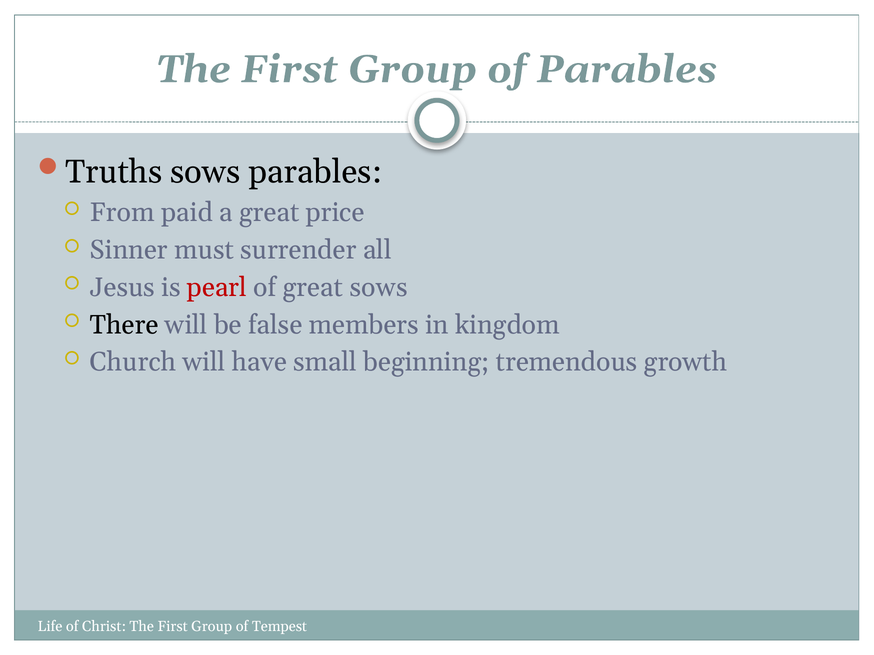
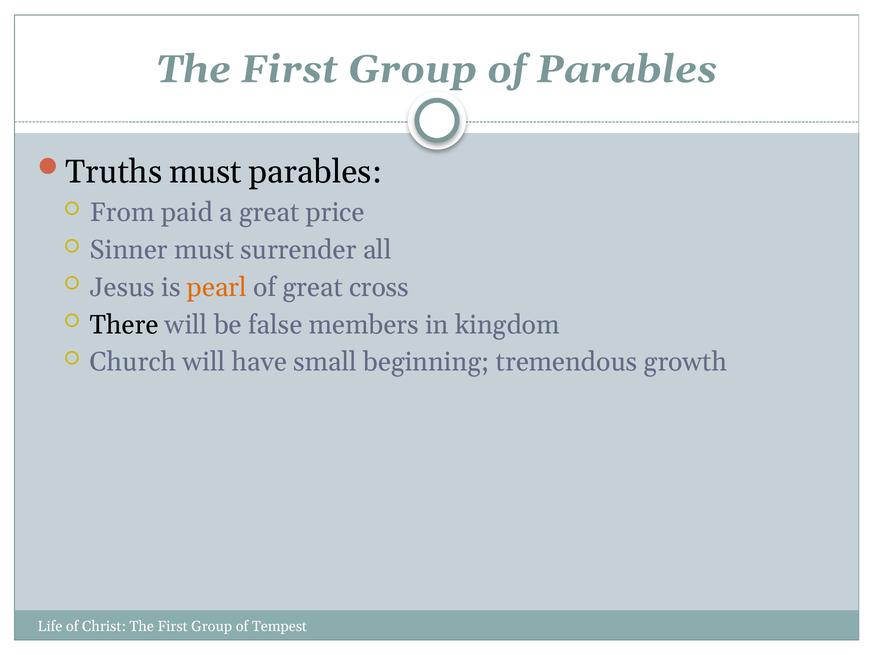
Truths sows: sows -> must (206, 172)
pearl colour: red -> orange (217, 288)
great sows: sows -> cross (379, 288)
